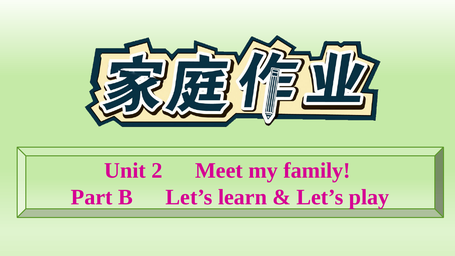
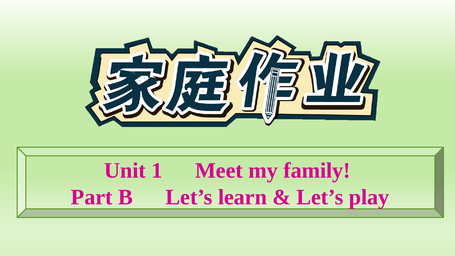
2: 2 -> 1 (157, 171)
